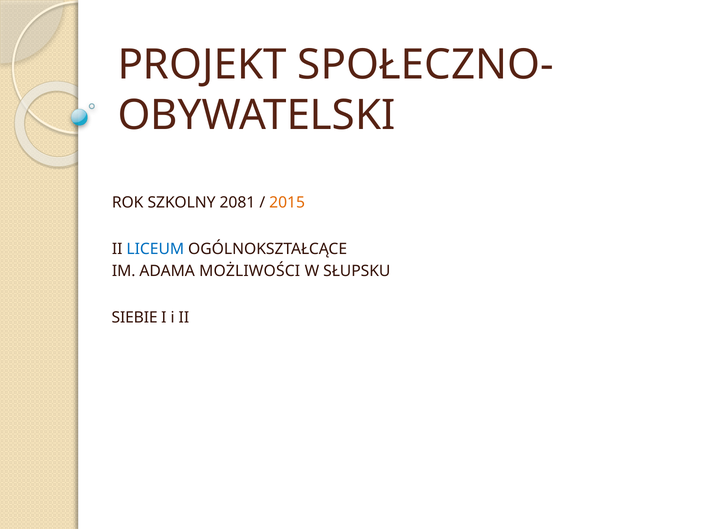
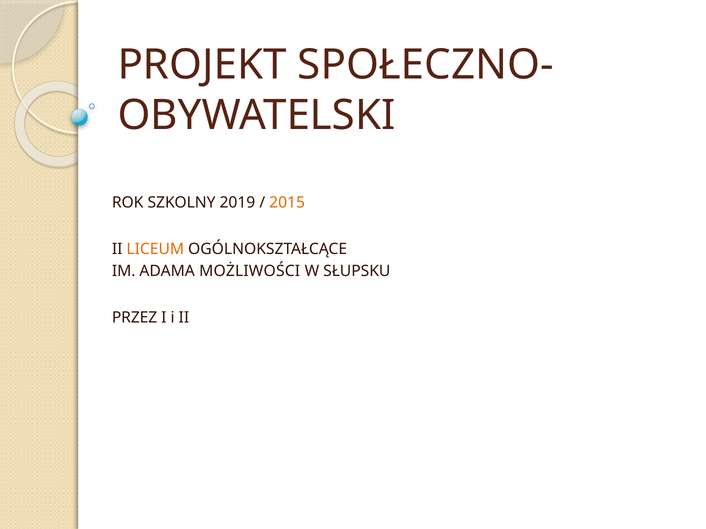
2081: 2081 -> 2019 (237, 203)
LICEUM colour: blue -> orange (155, 249)
SIEBIE: SIEBIE -> PRZEZ (135, 318)
